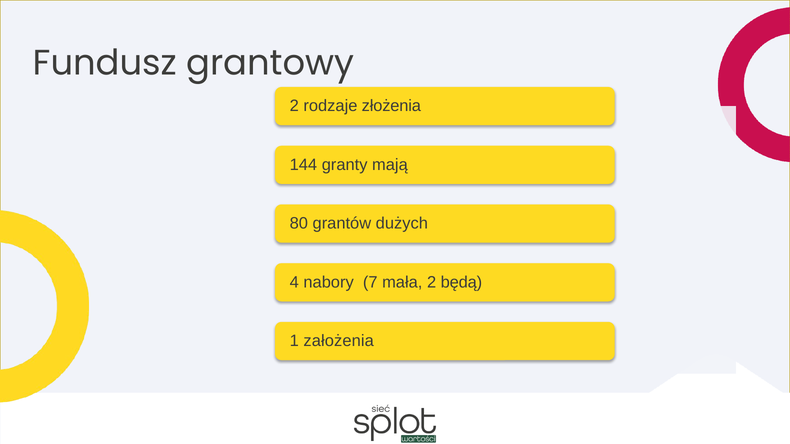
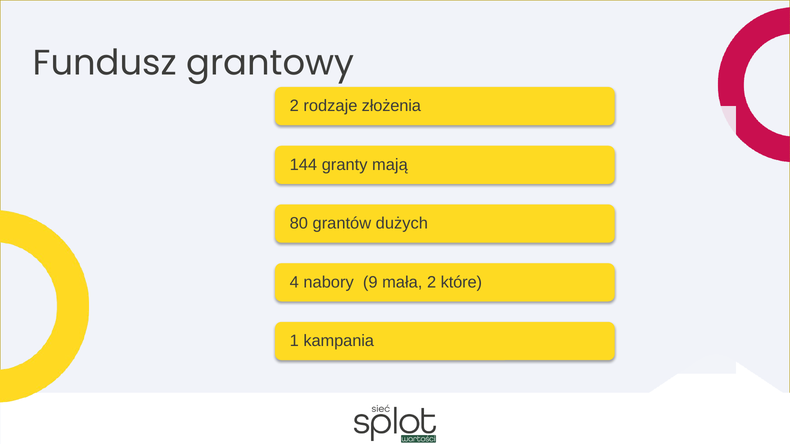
7: 7 -> 9 (370, 282)
będą: będą -> które (461, 282)
założenia: założenia -> kampania (339, 341)
